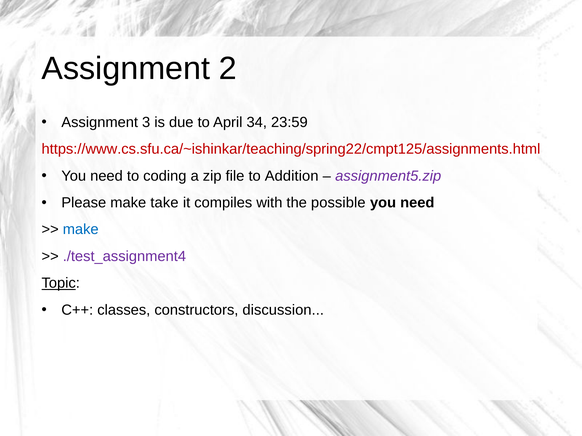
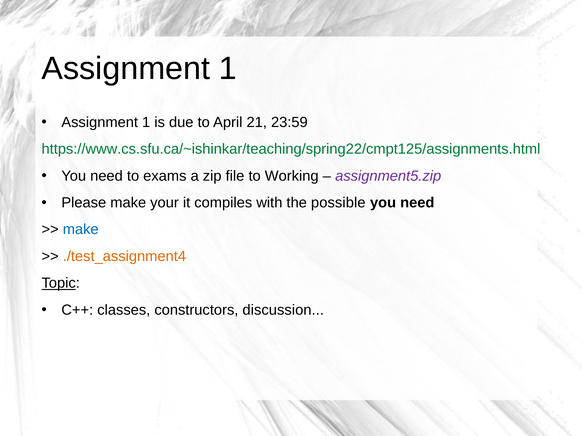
2: 2 -> 1 (228, 69)
3: 3 -> 1 (146, 122)
34: 34 -> 21 (257, 122)
https://www.cs.sfu.ca/~ishinkar/teaching/spring22/cmpt125/assignments.html colour: red -> green (291, 149)
coding: coding -> exams (165, 176)
Addition: Addition -> Working (292, 176)
take: take -> your (165, 203)
./test_assignment4 colour: purple -> orange (124, 257)
